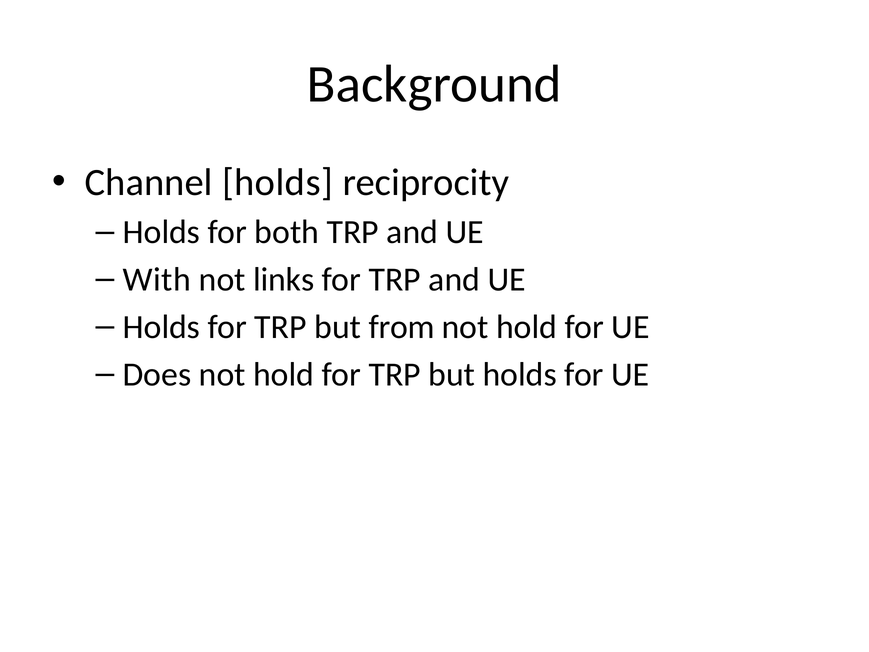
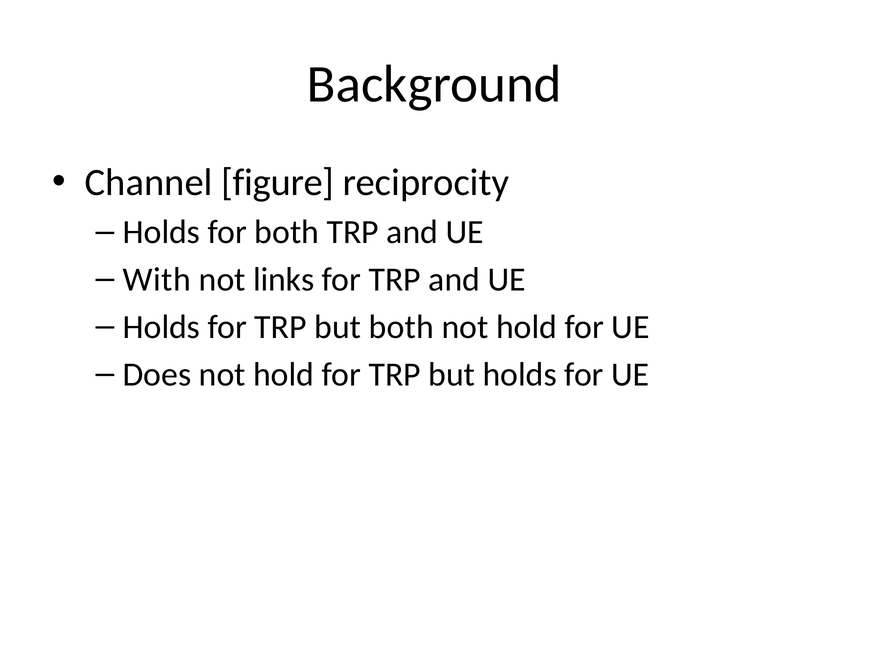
Channel holds: holds -> figure (278, 182)
but from: from -> both (401, 327)
